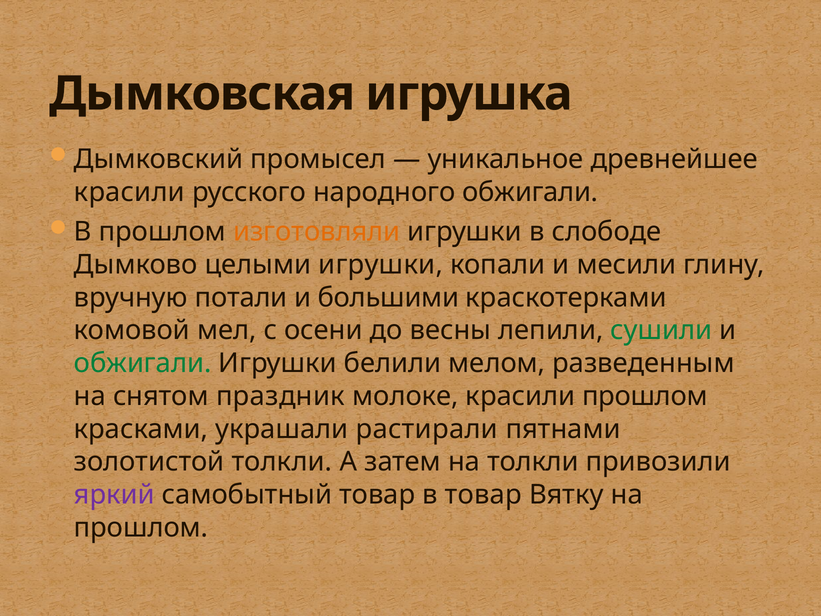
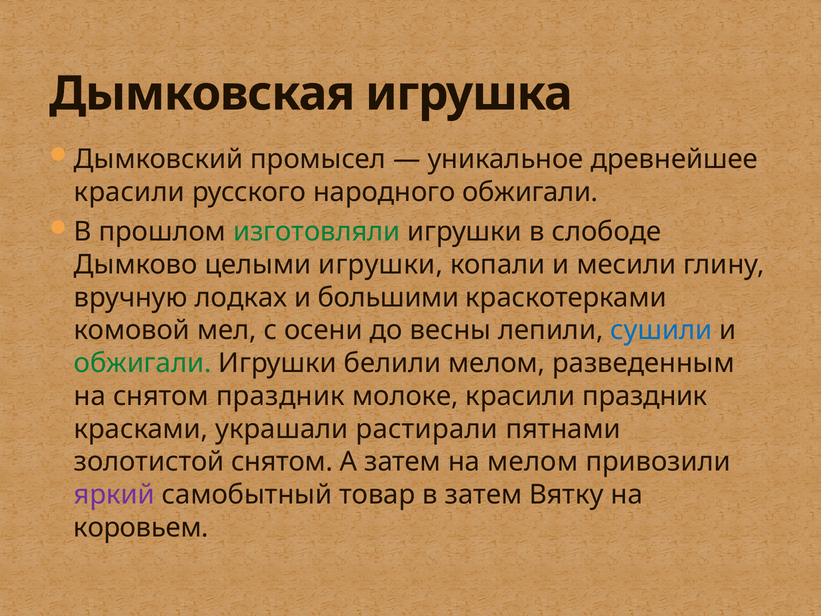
изготовляли colour: orange -> green (317, 232)
потали: потали -> лодках (241, 297)
сушили colour: green -> blue (661, 330)
красили прошлом: прошлом -> праздник (645, 396)
золотистой толкли: толкли -> снятом (282, 462)
на толкли: толкли -> мелом (533, 462)
в товар: товар -> затем (484, 495)
прошлом: прошлом -> коровьем (141, 527)
